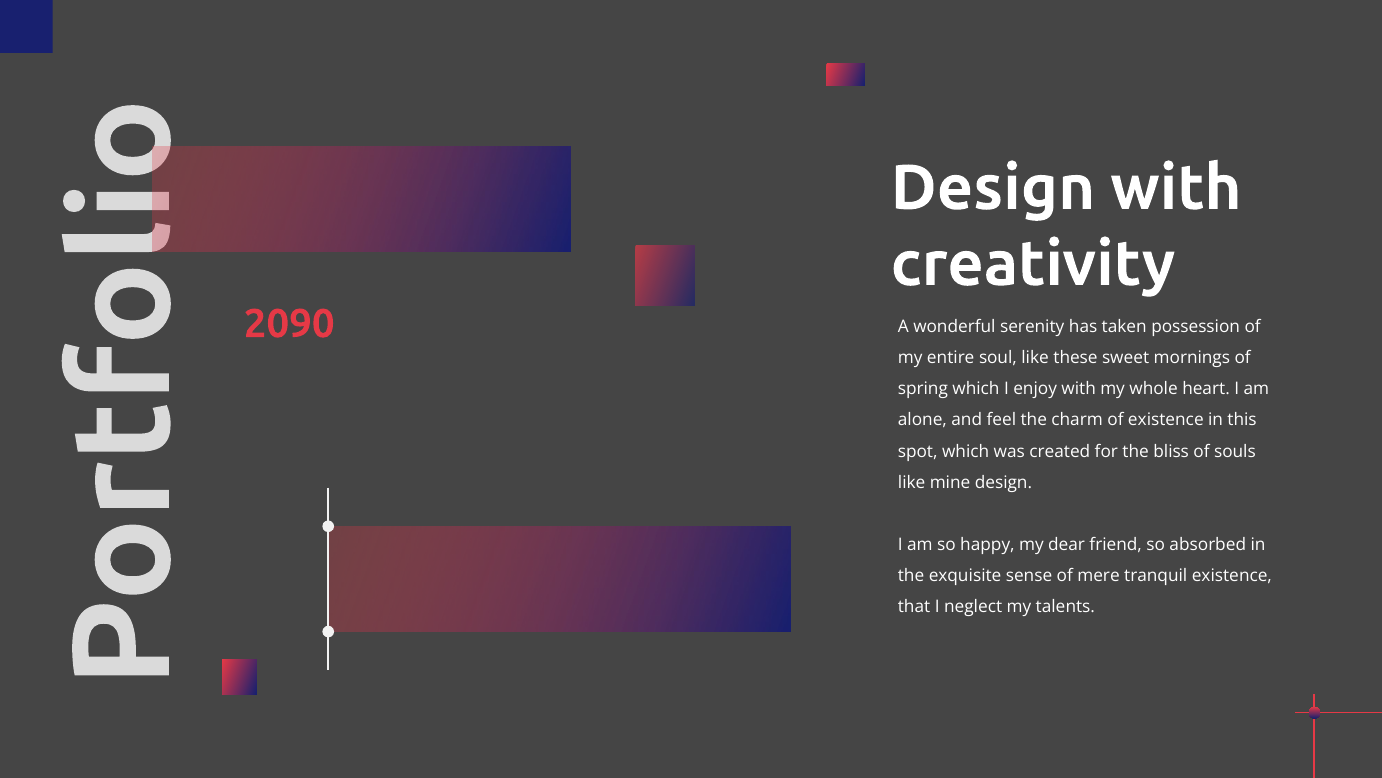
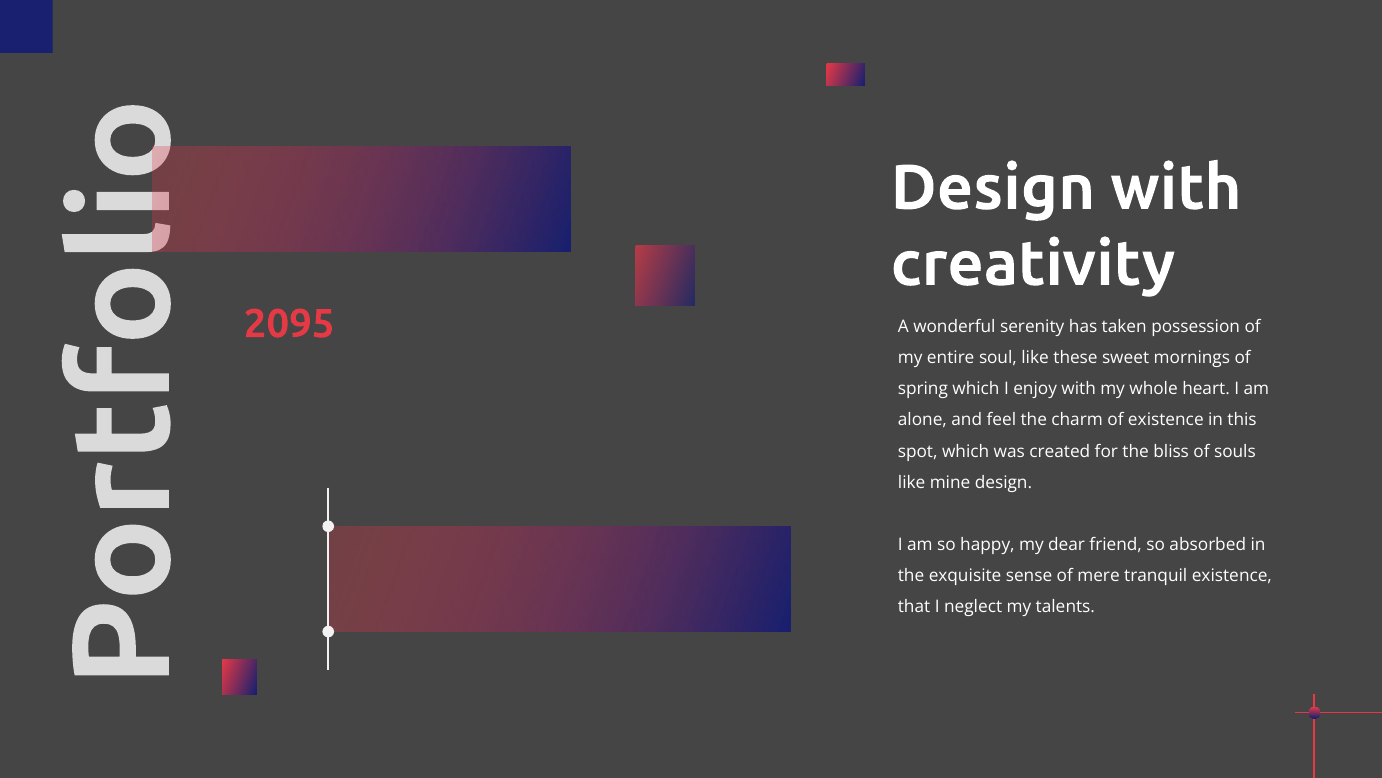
2090: 2090 -> 2095 (289, 324)
